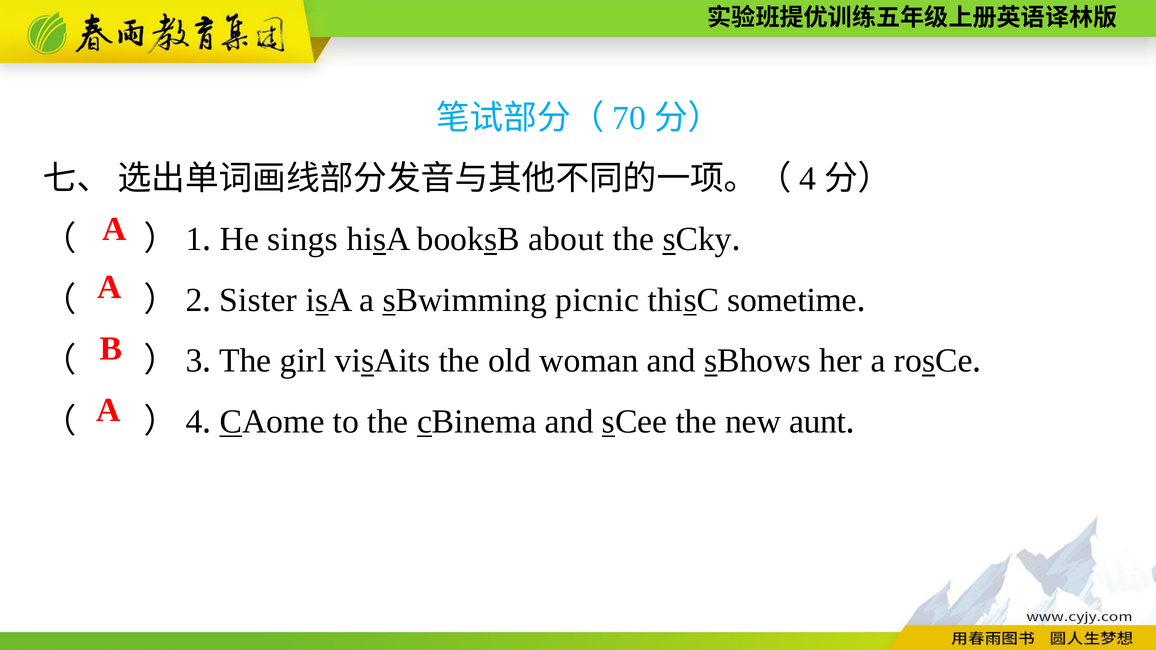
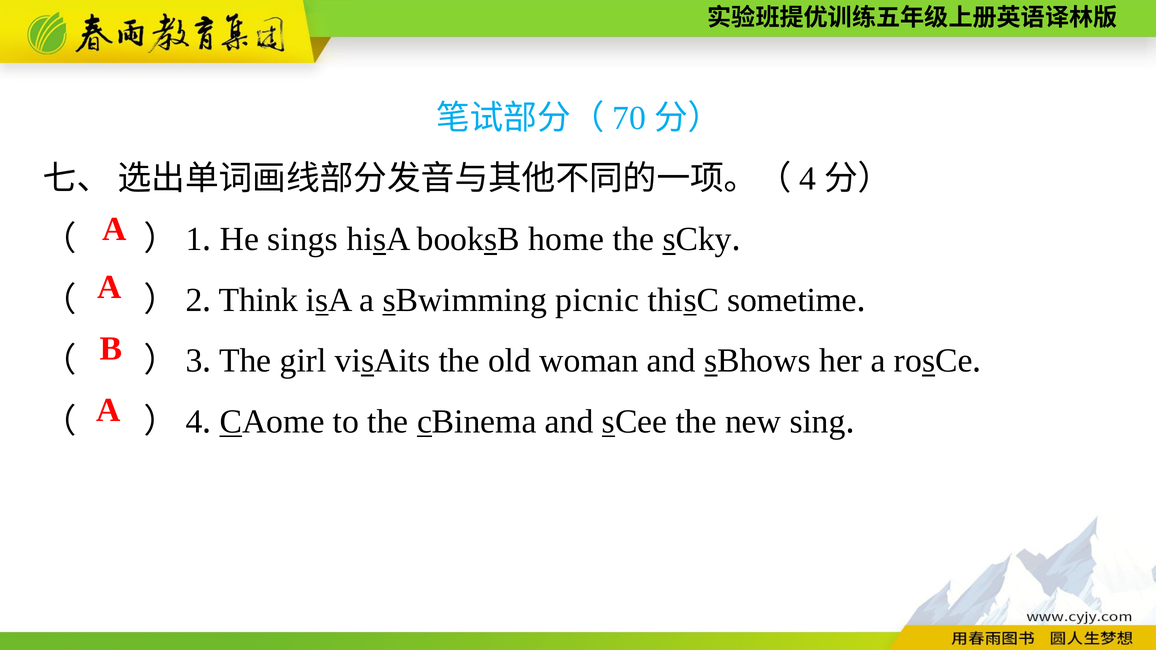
about: about -> home (566, 239)
Sister: Sister -> Think (259, 300)
aunt: aunt -> sing (818, 422)
